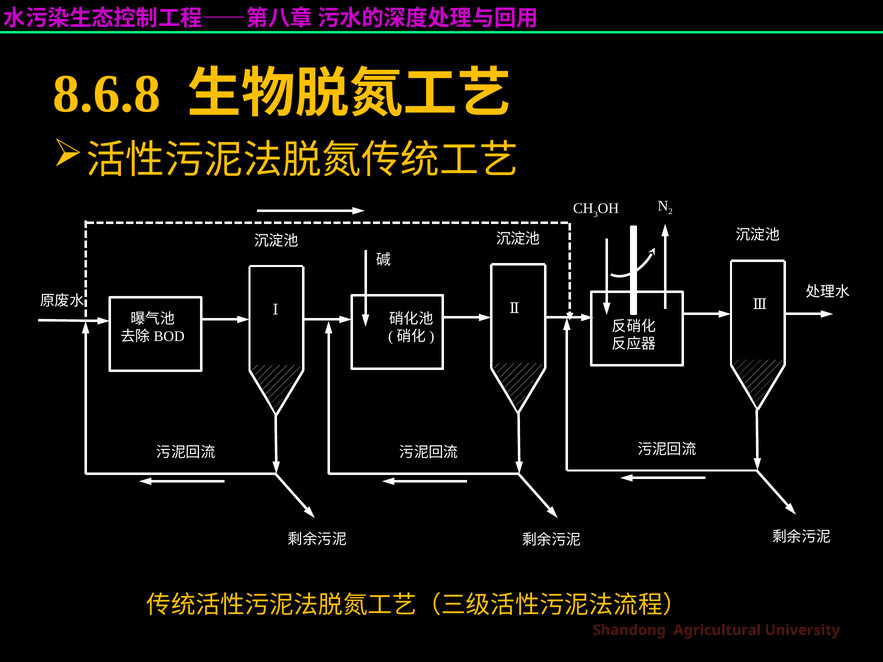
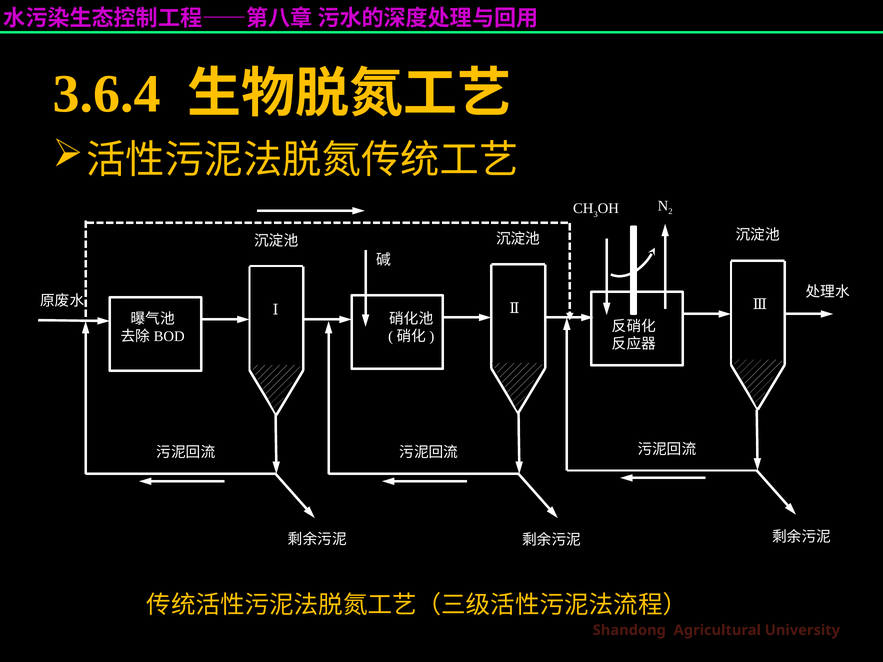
8.6.8: 8.6.8 -> 3.6.4 (107, 94)
